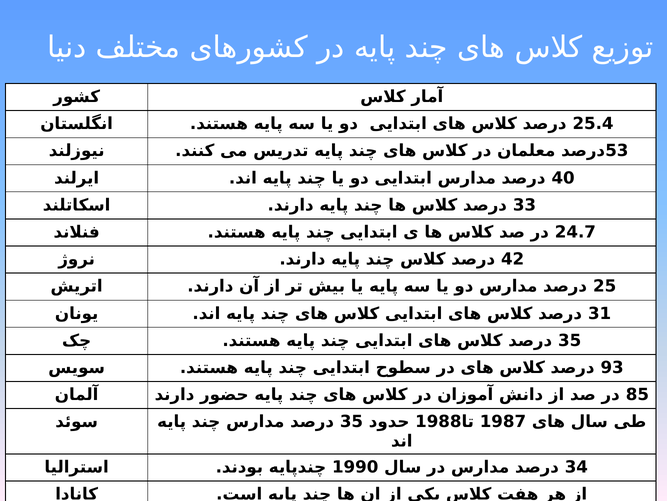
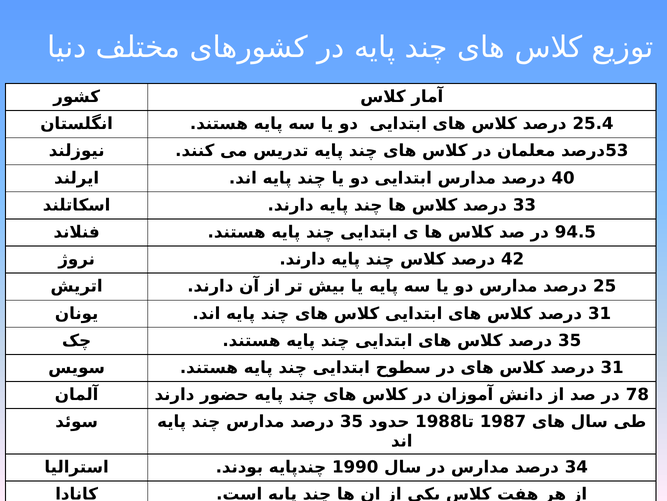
24.7: 24.7 -> 94.5 (575, 232)
93: 93 -> 31 (612, 367)
85: 85 -> 78 (637, 394)
